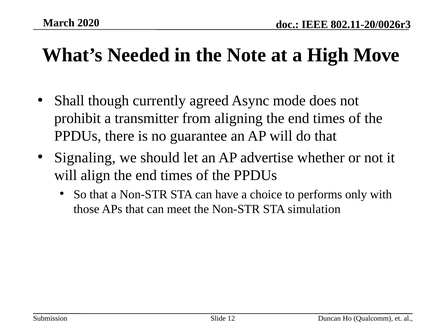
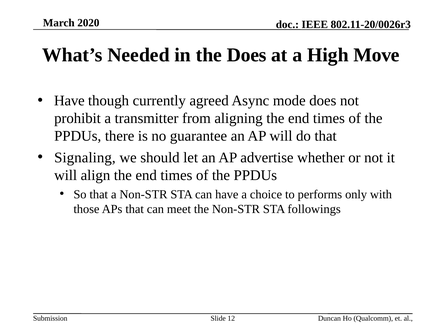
the Note: Note -> Does (247, 55)
Shall: Shall -> Have (69, 101)
simulation: simulation -> followings (314, 209)
